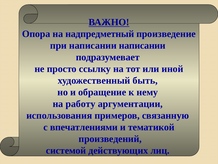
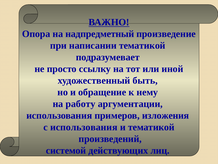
написании написании: написании -> тематикой (142, 45)
связанную: связанную -> изложения (166, 115)
с впечатлениями: впечатлениями -> использования (84, 127)
